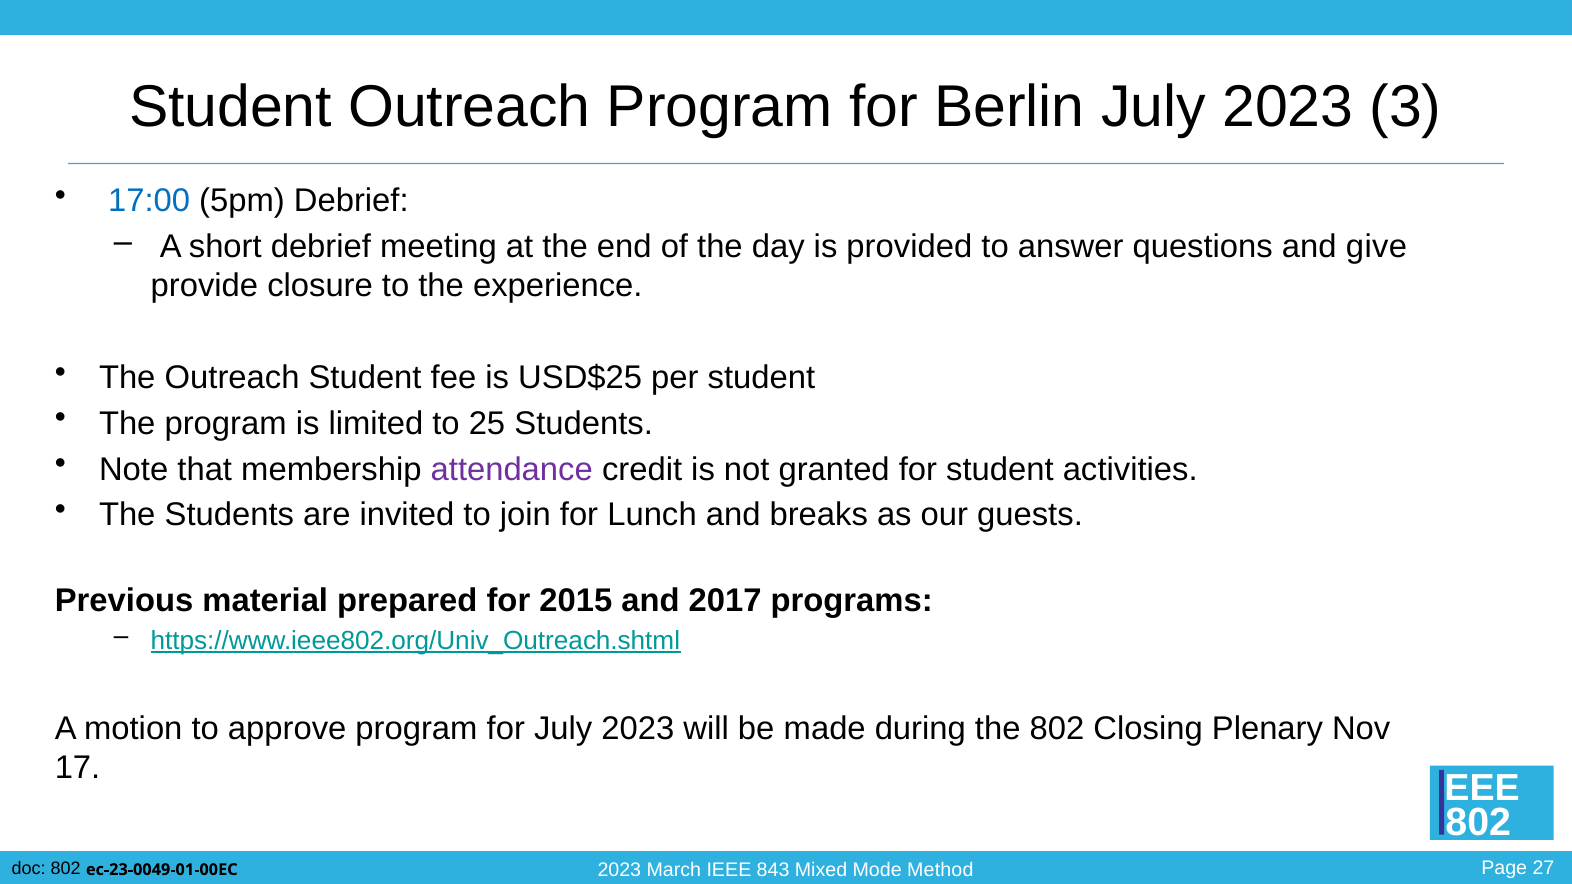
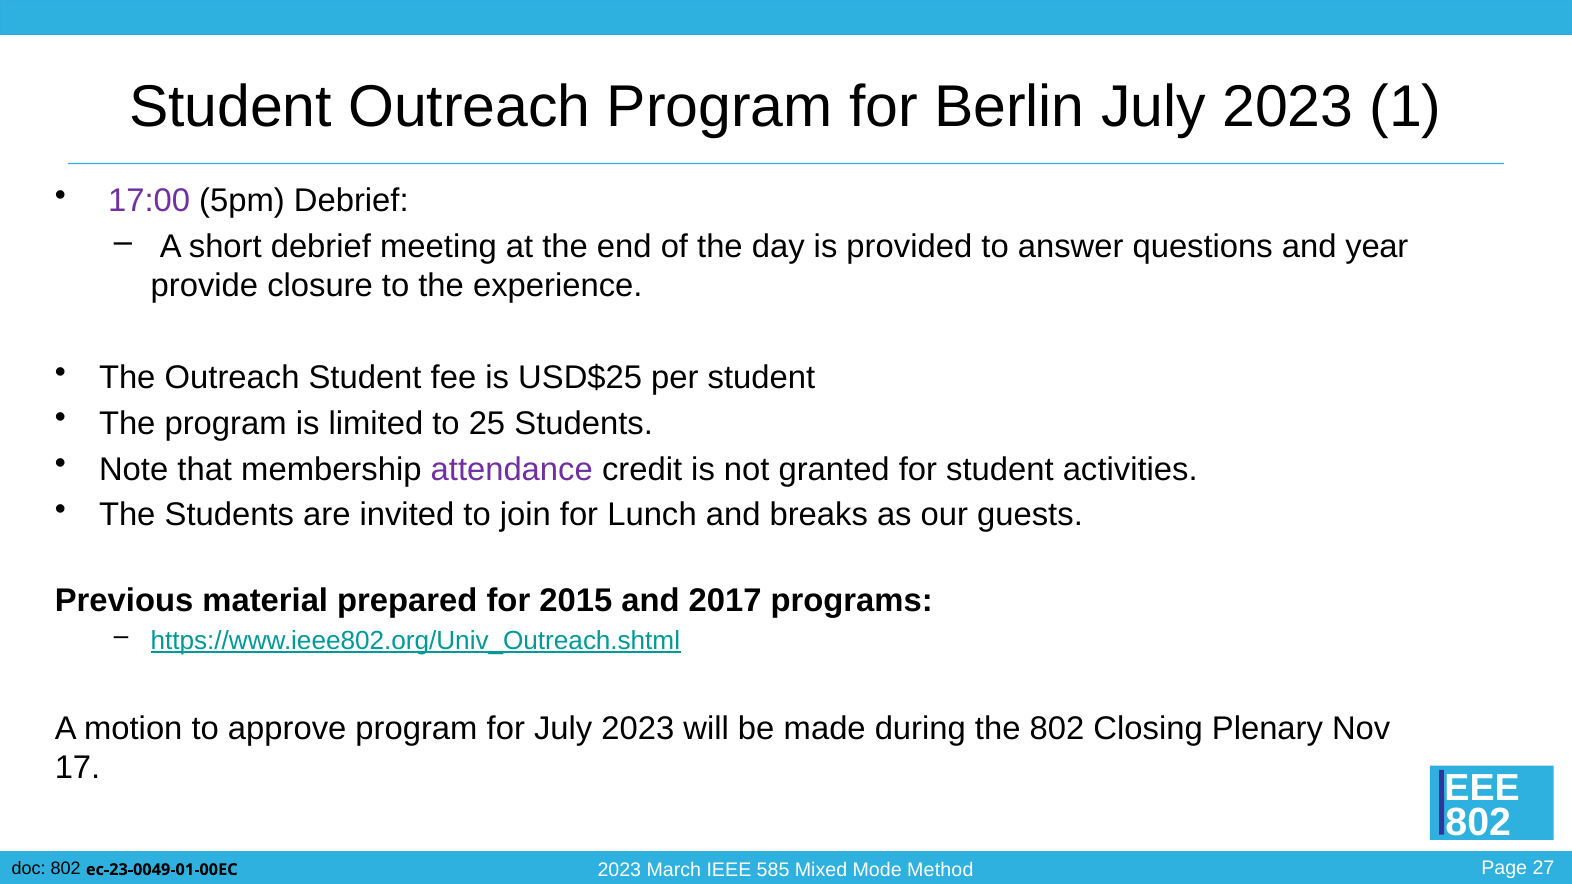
3: 3 -> 1 (1406, 107)
17:00 colour: blue -> purple (149, 201)
give: give -> year (1377, 247)
843: 843 -> 585 (773, 870)
